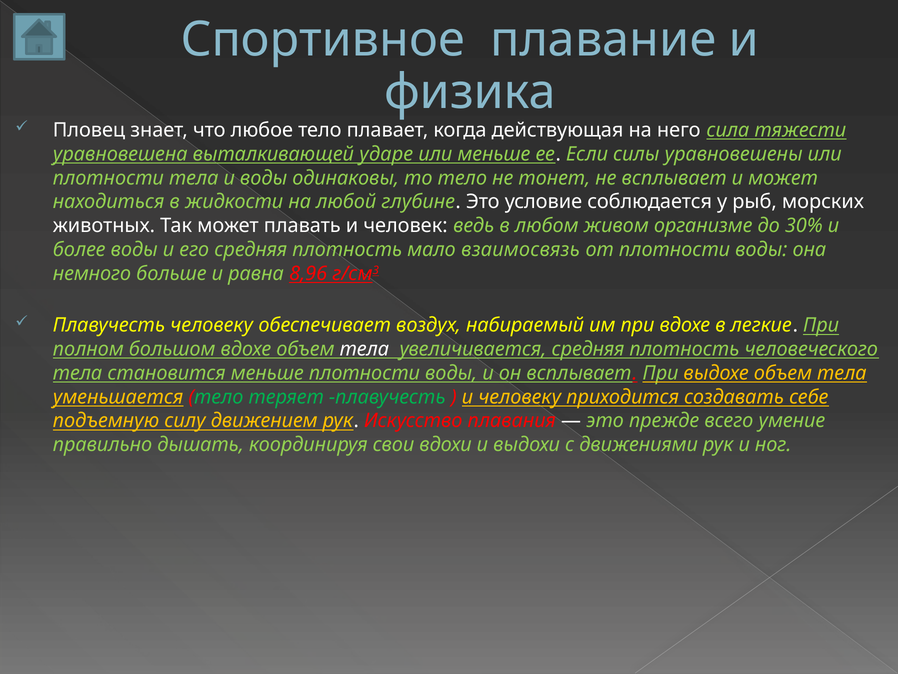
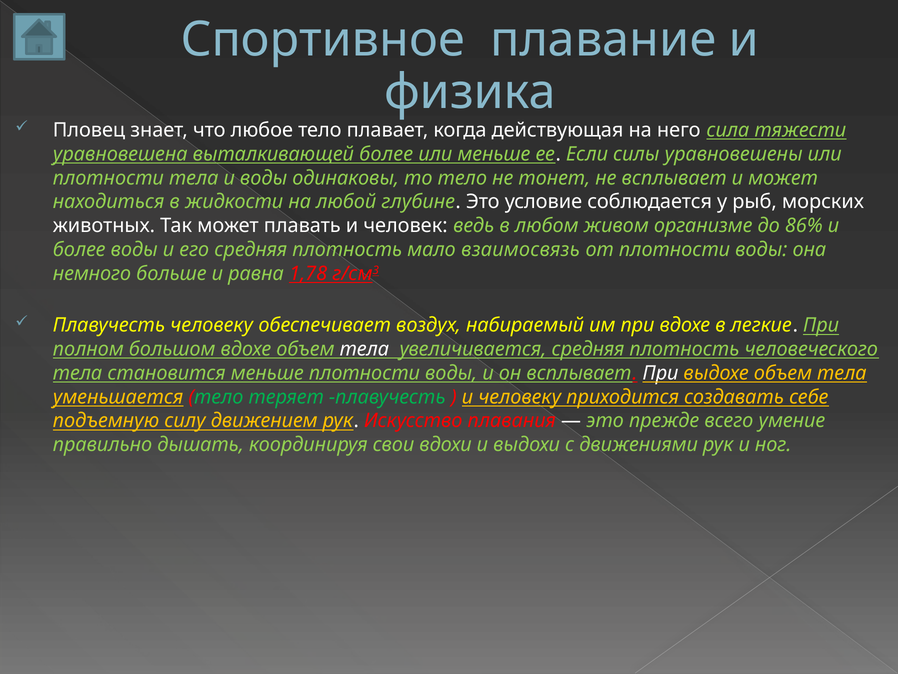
выталкивающей ударе: ударе -> более (386, 154)
30%: 30% -> 86% (804, 226)
8,96: 8,96 -> 1,78 (308, 273)
При colour: light green -> white (660, 373)
